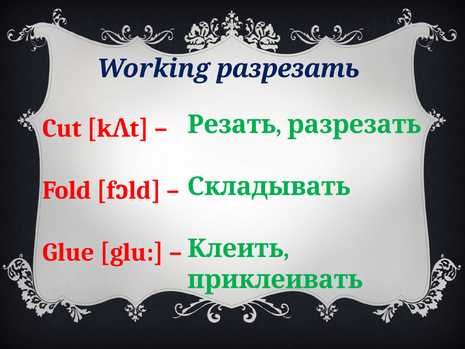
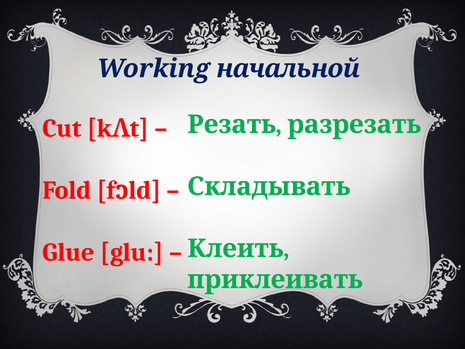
Working разрезать: разрезать -> начальной (288, 69)
